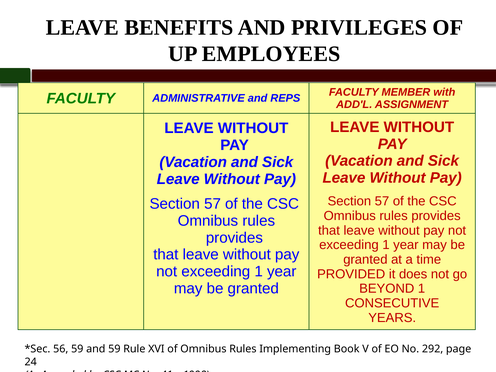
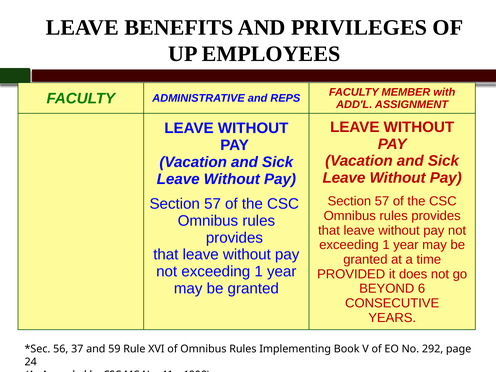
BEYOND 1: 1 -> 6 (422, 289)
56 59: 59 -> 37 (77, 349)
